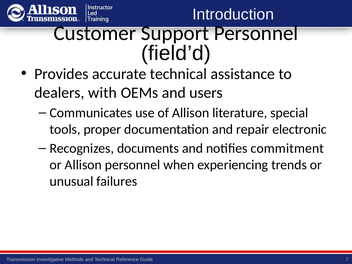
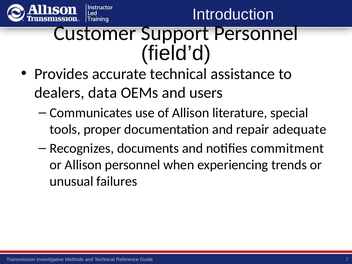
with: with -> data (103, 93)
electronic: electronic -> adequate (299, 129)
